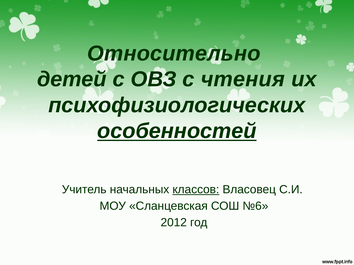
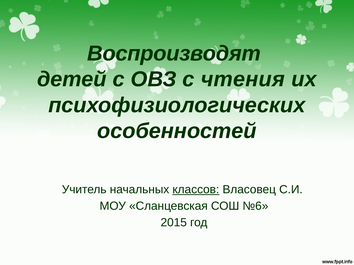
Относительно: Относительно -> Воспроизводят (174, 54)
особенностей underline: present -> none (177, 131)
2012: 2012 -> 2015 (174, 223)
